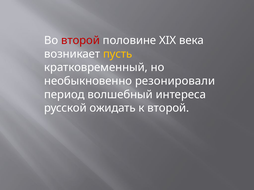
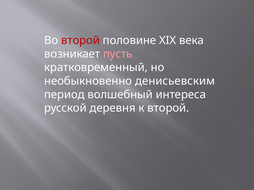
пусть colour: yellow -> pink (118, 54)
резонировали: резонировали -> денисьевским (175, 81)
ожидать: ожидать -> деревня (113, 108)
